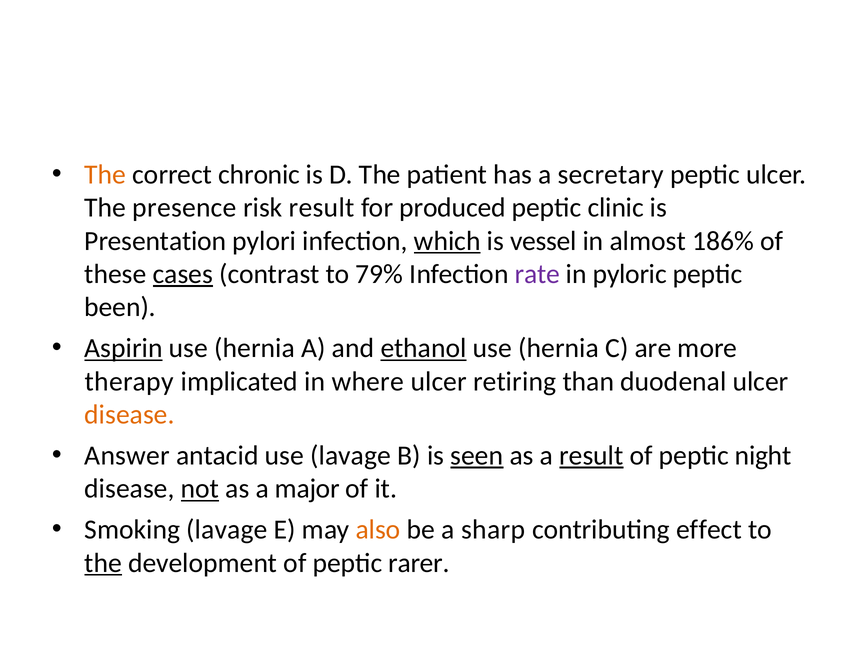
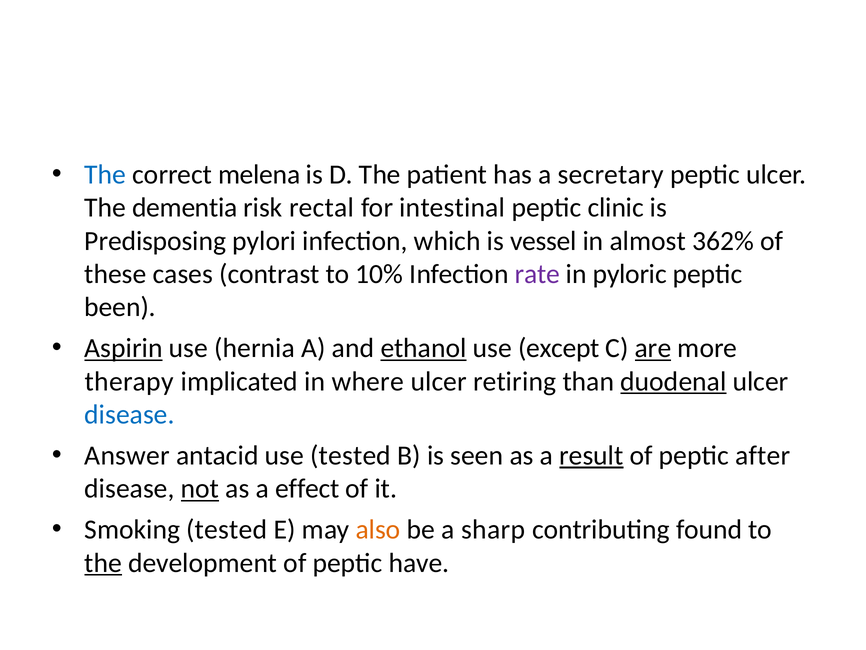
The colour: orange -> blue (105, 174)
chronic: chronic -> melena (259, 174)
presence: presence -> dementia (185, 208)
risk result: result -> rectal (322, 208)
produced: produced -> intestinal (452, 208)
Presentation: Presentation -> Predisposing (155, 241)
which underline: present -> none (447, 241)
186%: 186% -> 362% (723, 241)
cases underline: present -> none (183, 274)
79%: 79% -> 10% (379, 274)
hernia: hernia -> except (559, 348)
are underline: none -> present (653, 348)
duodenal underline: none -> present (673, 381)
disease colour: orange -> blue (130, 414)
use lavage: lavage -> tested (351, 455)
seen underline: present -> none (477, 455)
night: night -> after (763, 455)
major: major -> effect (307, 488)
Smoking lavage: lavage -> tested (227, 529)
effect: effect -> found (709, 529)
rarer: rarer -> have (419, 562)
